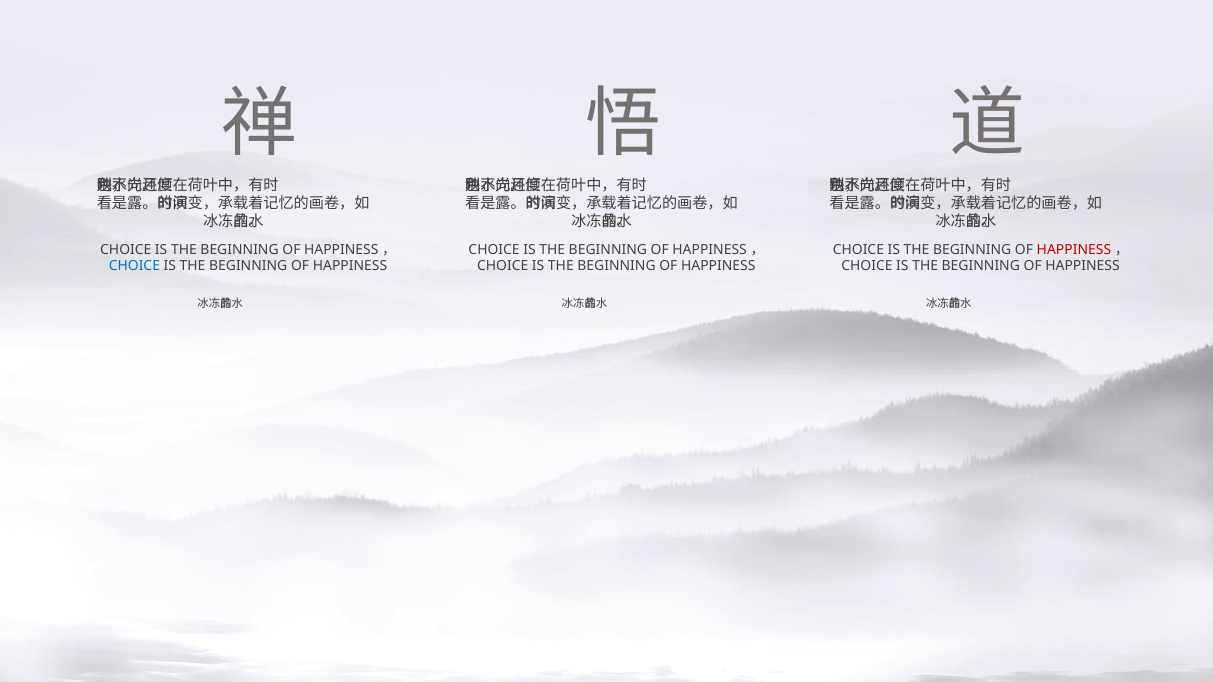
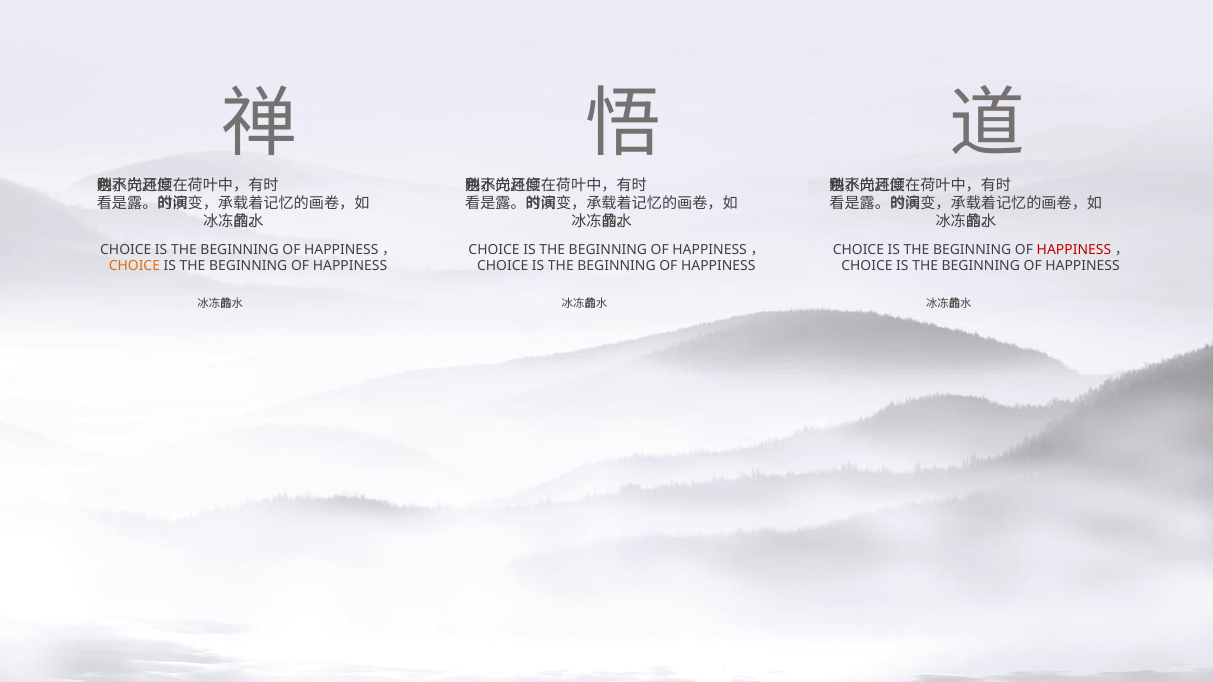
CHOICE colour: blue -> orange (134, 266)
